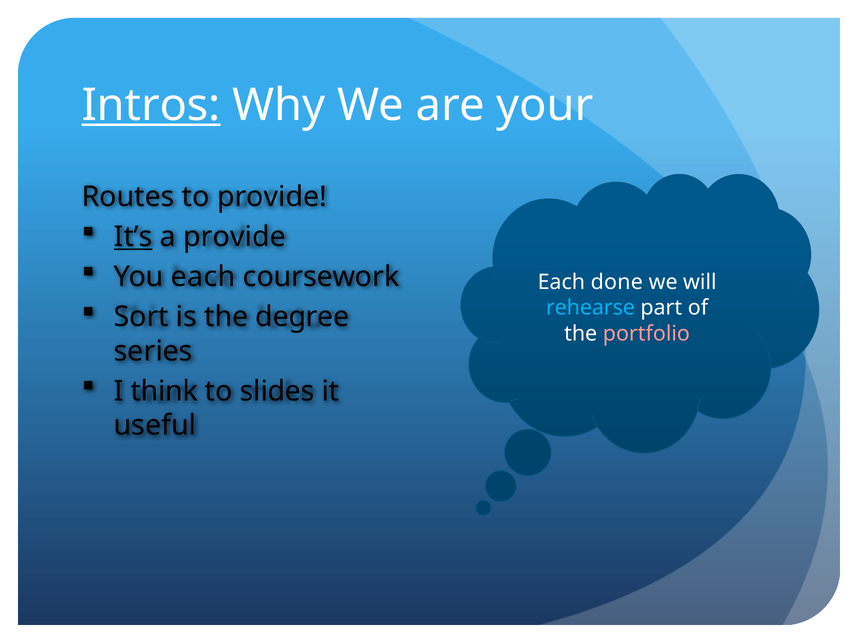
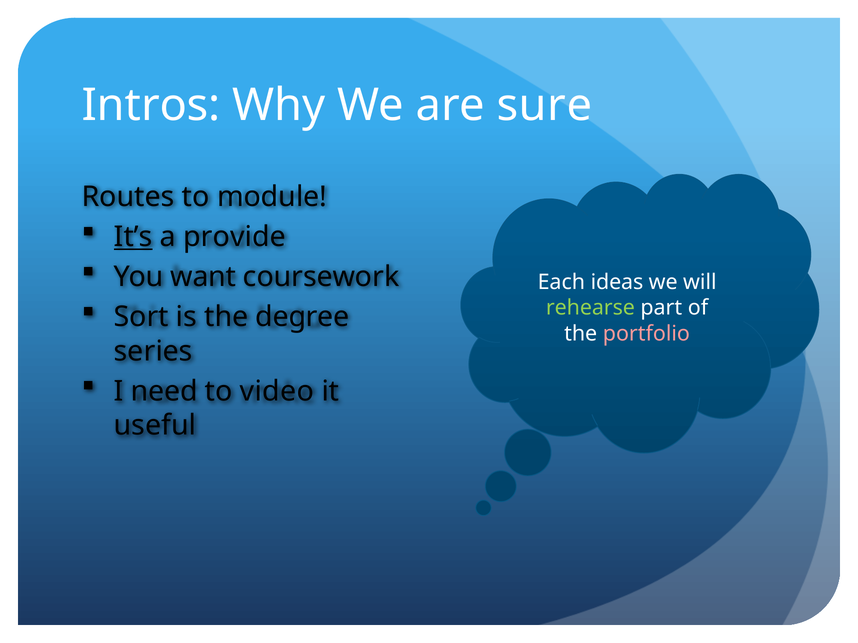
Intros underline: present -> none (151, 105)
your: your -> sure (544, 105)
to provide: provide -> module (272, 197)
You each: each -> want (203, 277)
done: done -> ideas (617, 282)
rehearse colour: light blue -> light green (590, 308)
think: think -> need (164, 391)
slides: slides -> video (277, 391)
